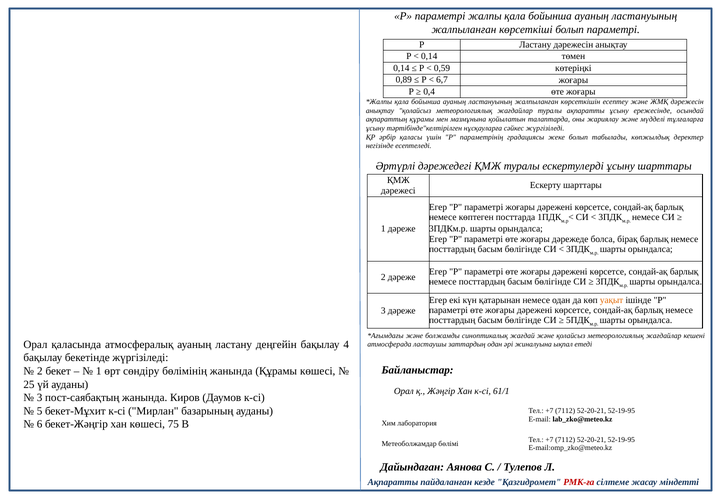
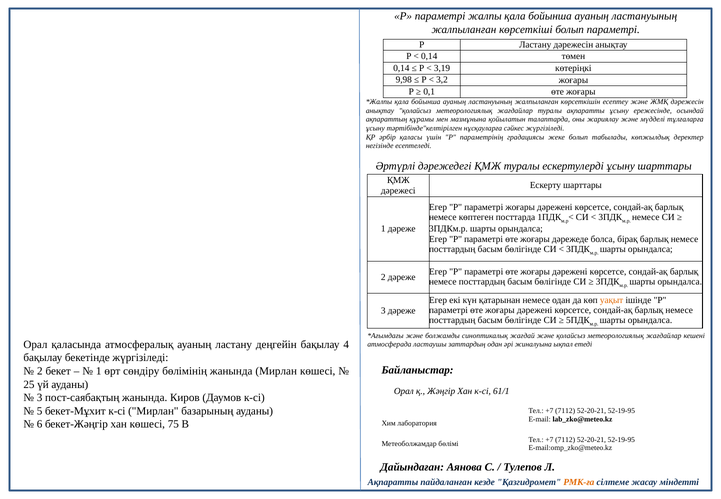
0,59: 0,59 -> 3,19 (442, 68)
0,89: 0,89 -> 9,98 (404, 80)
6,7: 6,7 -> 3,2 (442, 80)
0,4: 0,4 -> 0,1 (429, 92)
жанында Құрамы: Құрамы -> Мирлан (276, 371)
РМК-ға colour: red -> orange (579, 482)
